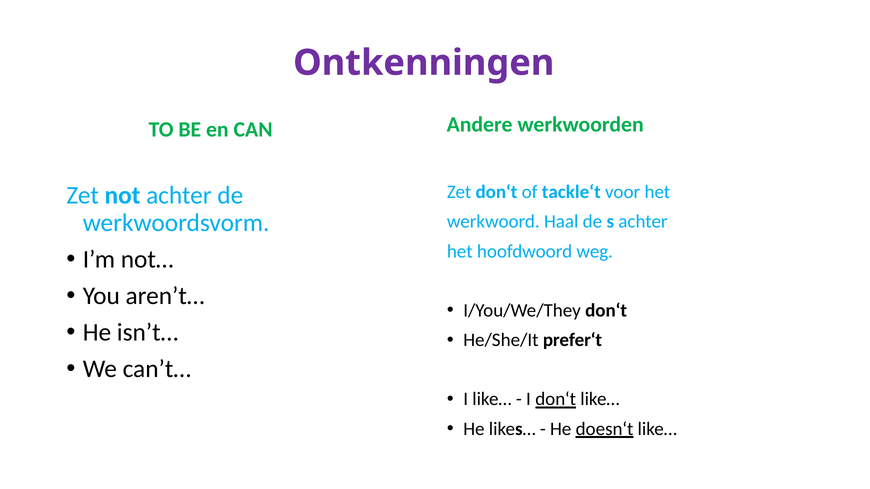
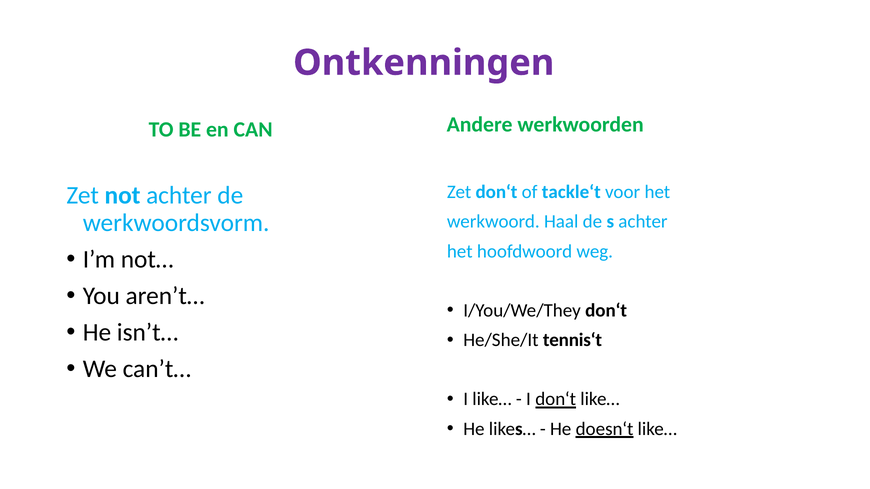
prefer‘t: prefer‘t -> tennis‘t (572, 340)
